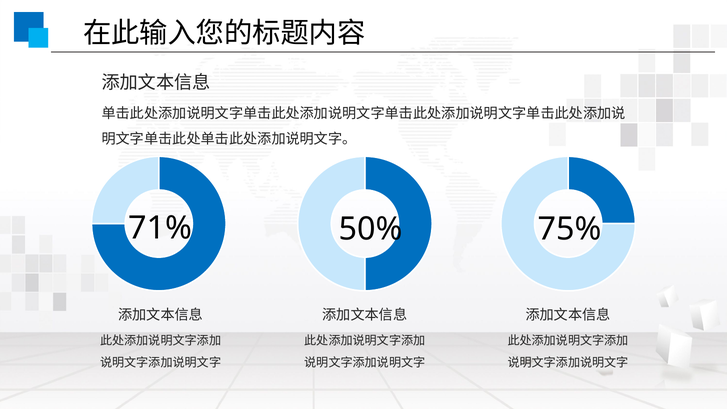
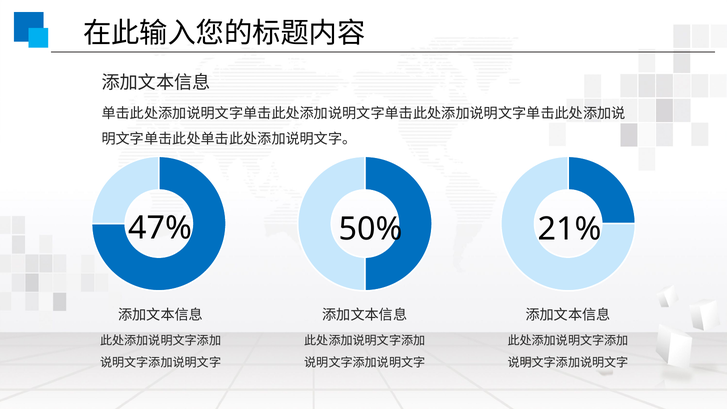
71%: 71% -> 47% (160, 228)
75%: 75% -> 21% (570, 229)
